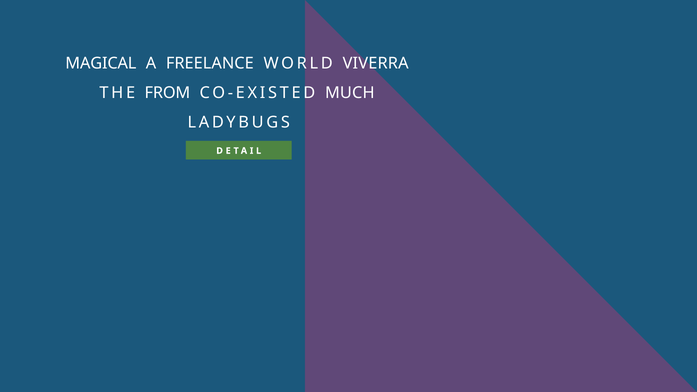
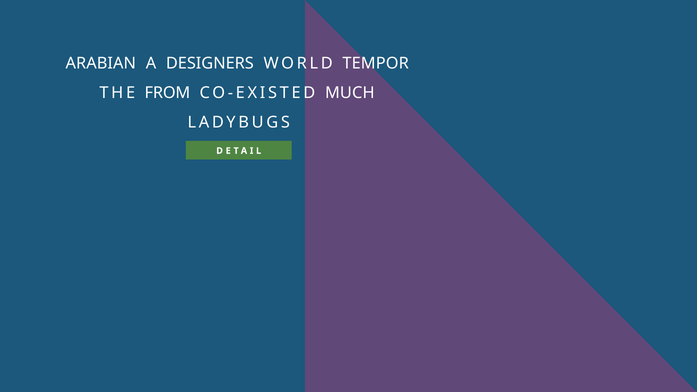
MAGICAL: MAGICAL -> ARABIAN (101, 63)
FREELANCE: FREELANCE -> DESIGNERS (210, 63)
VIVERRA: VIVERRA -> TEMPOR (376, 63)
